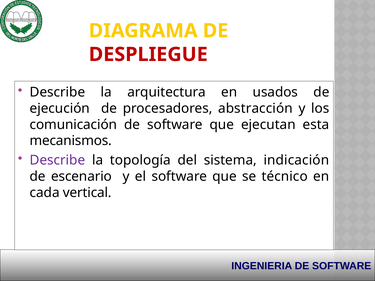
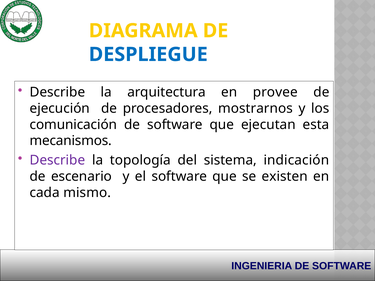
DESPLIEGUE colour: red -> blue (148, 55)
usados: usados -> provee (275, 92)
abstracción: abstracción -> mostrarnos (255, 108)
técnico: técnico -> existen (285, 177)
vertical: vertical -> mismo (87, 193)
